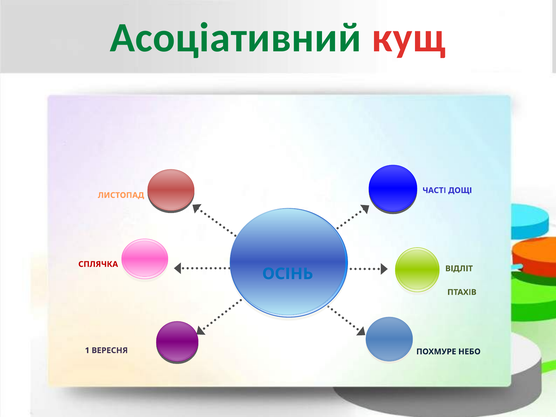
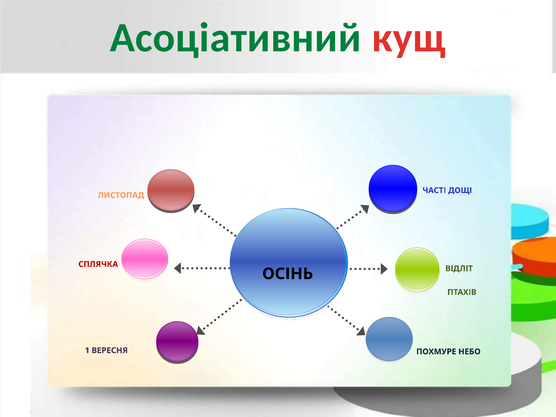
ОСІНЬ colour: blue -> black (288, 274)
